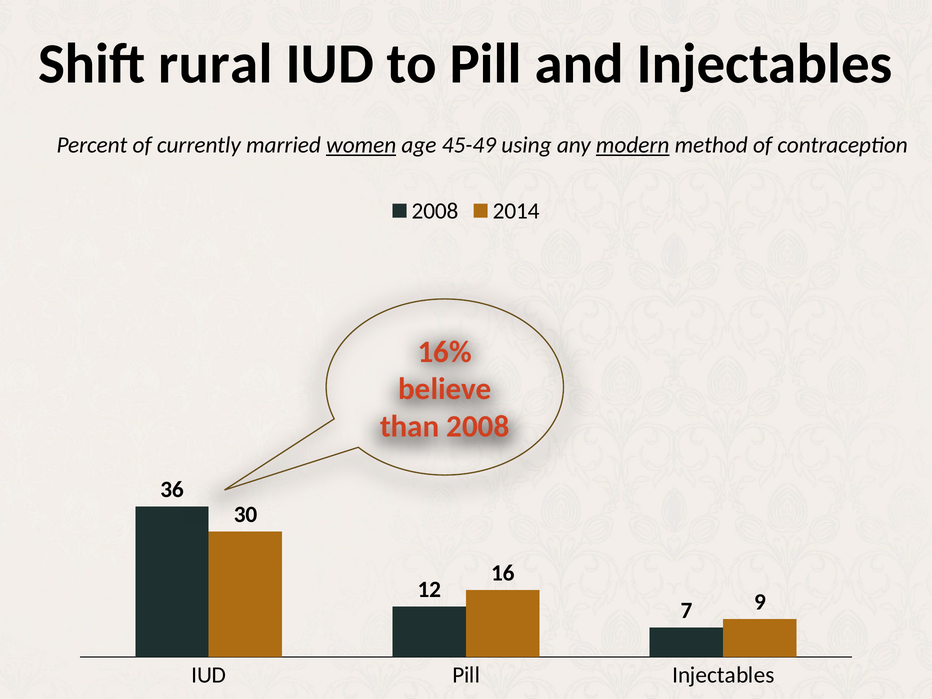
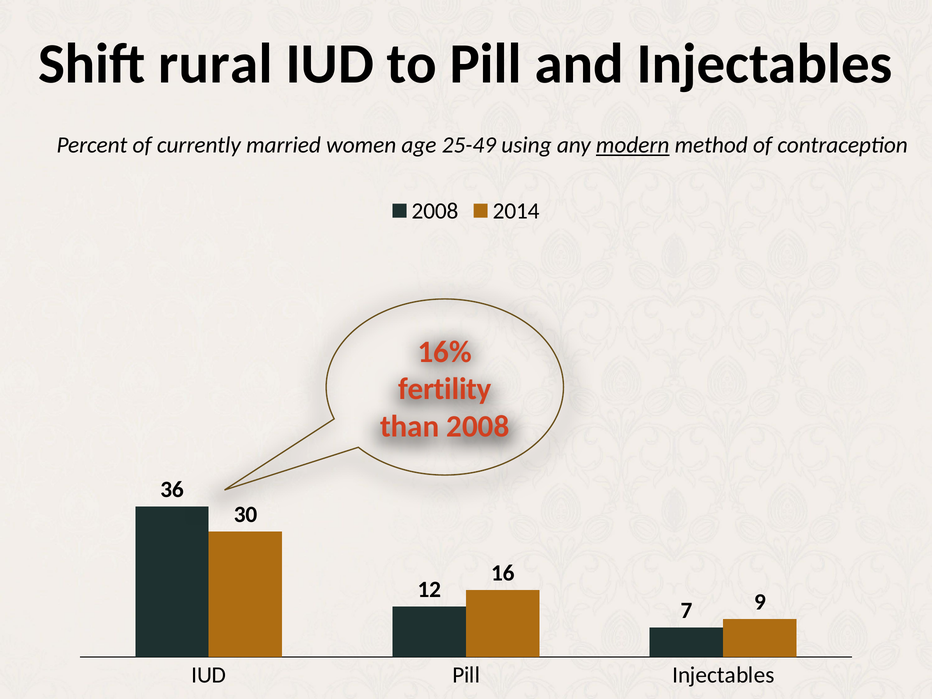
women underline: present -> none (361, 145)
45-49: 45-49 -> 25-49 (469, 145)
believe: believe -> fertility (445, 389)
